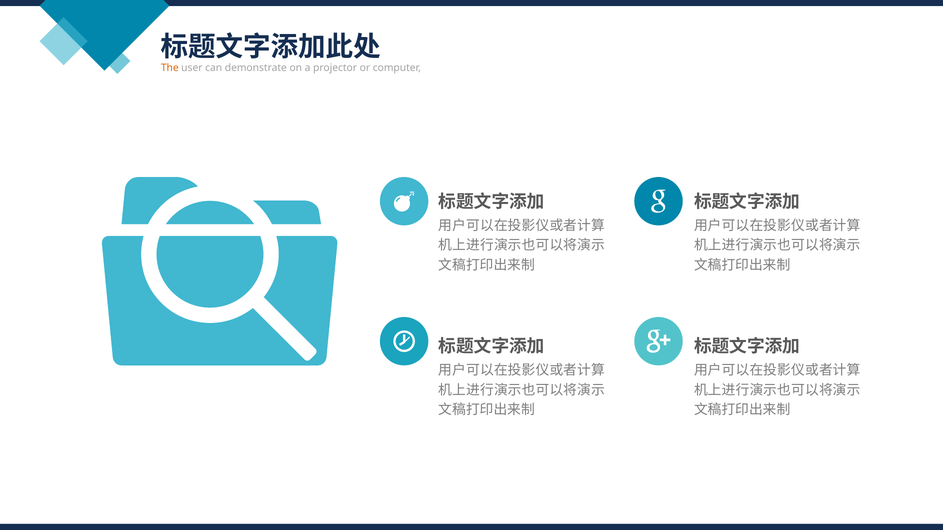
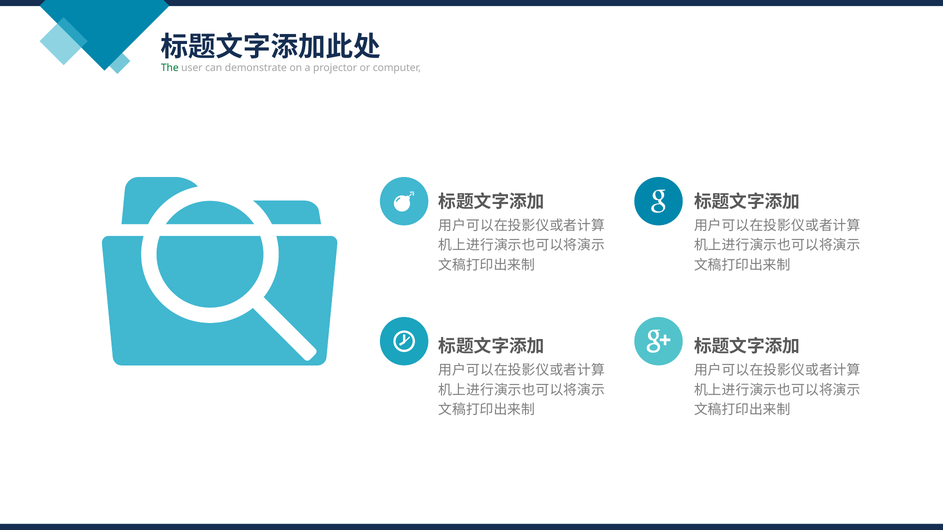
The colour: orange -> green (170, 68)
